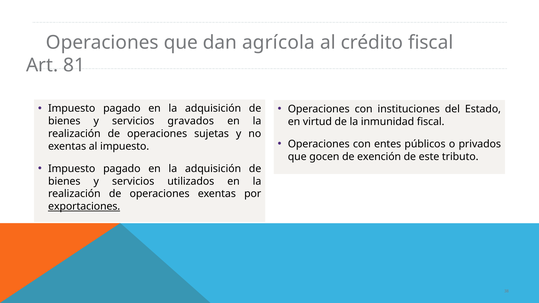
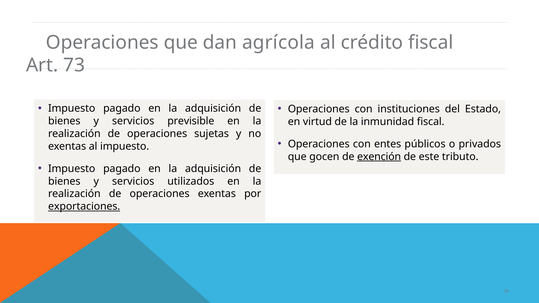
81: 81 -> 73 (74, 65)
gravados: gravados -> previsible (191, 121)
exención underline: none -> present (379, 157)
